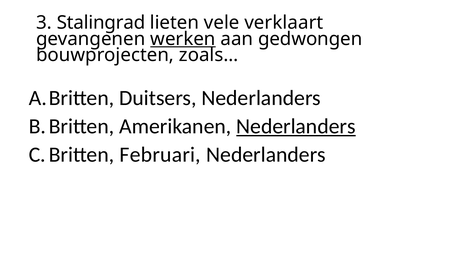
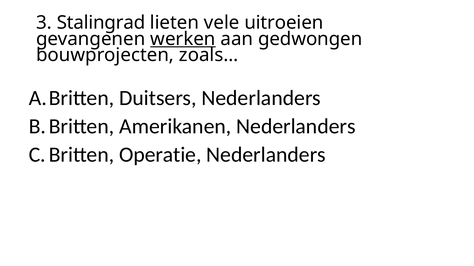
verklaart: verklaart -> uitroeien (284, 23)
Nederlanders underline: present -> none (296, 127)
Februari: Februari -> Operatie (160, 155)
